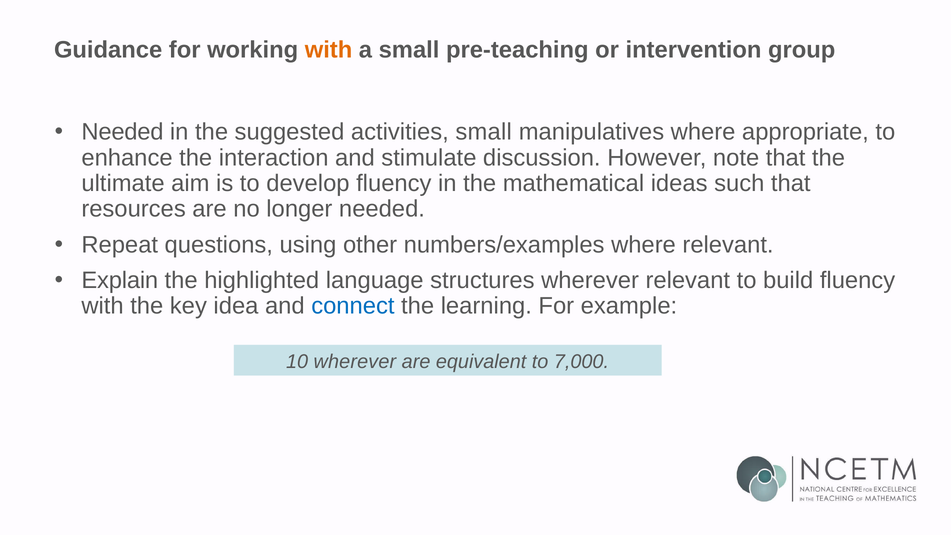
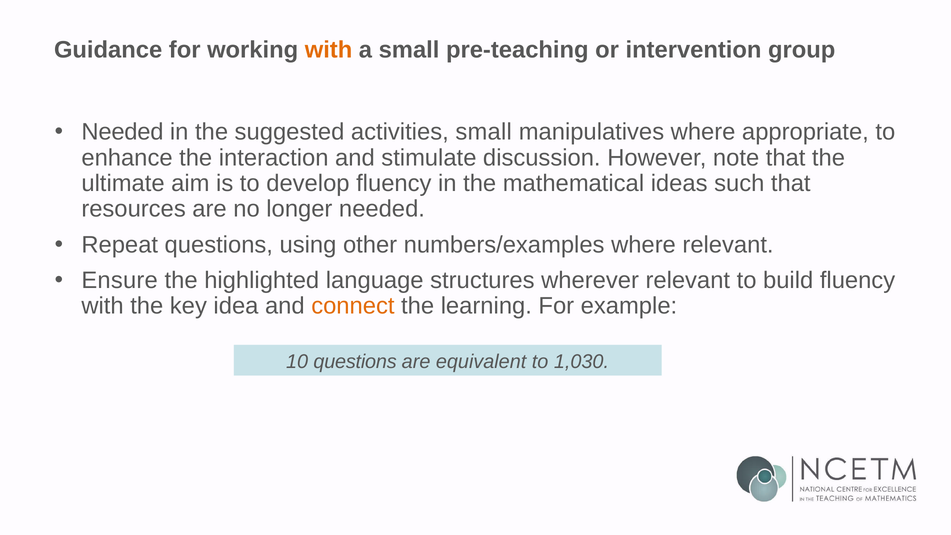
Explain: Explain -> Ensure (120, 280)
connect colour: blue -> orange (353, 306)
10 wherever: wherever -> questions (355, 362)
7,000: 7,000 -> 1,030 (581, 362)
